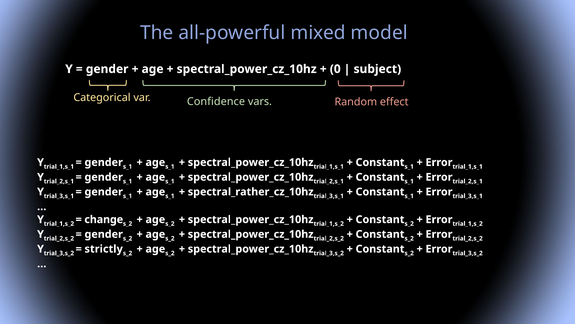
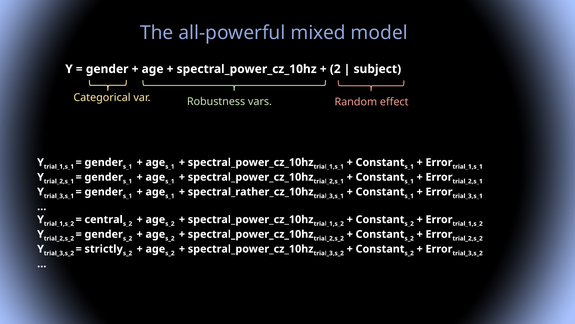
0: 0 -> 2 (335, 69)
Confidence: Confidence -> Robustness (216, 101)
change: change -> central (104, 219)
